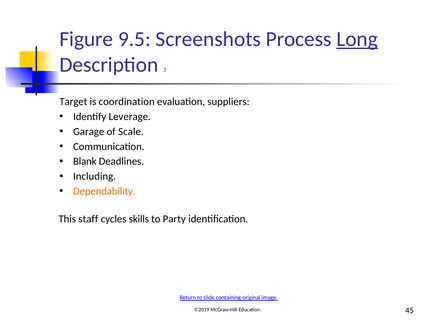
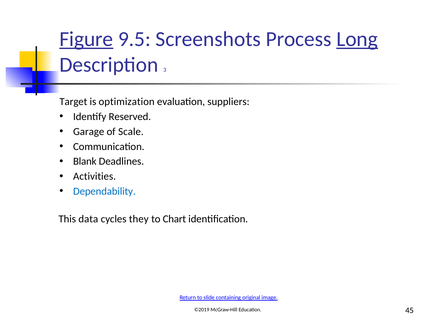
Figure underline: none -> present (86, 39)
coordination: coordination -> optimization (127, 102)
Leverage: Leverage -> Reserved (130, 117)
Including: Including -> Activities (95, 177)
Dependability colour: orange -> blue (104, 191)
staff: staff -> data (88, 219)
skills: skills -> they (139, 219)
Party: Party -> Chart (174, 219)
